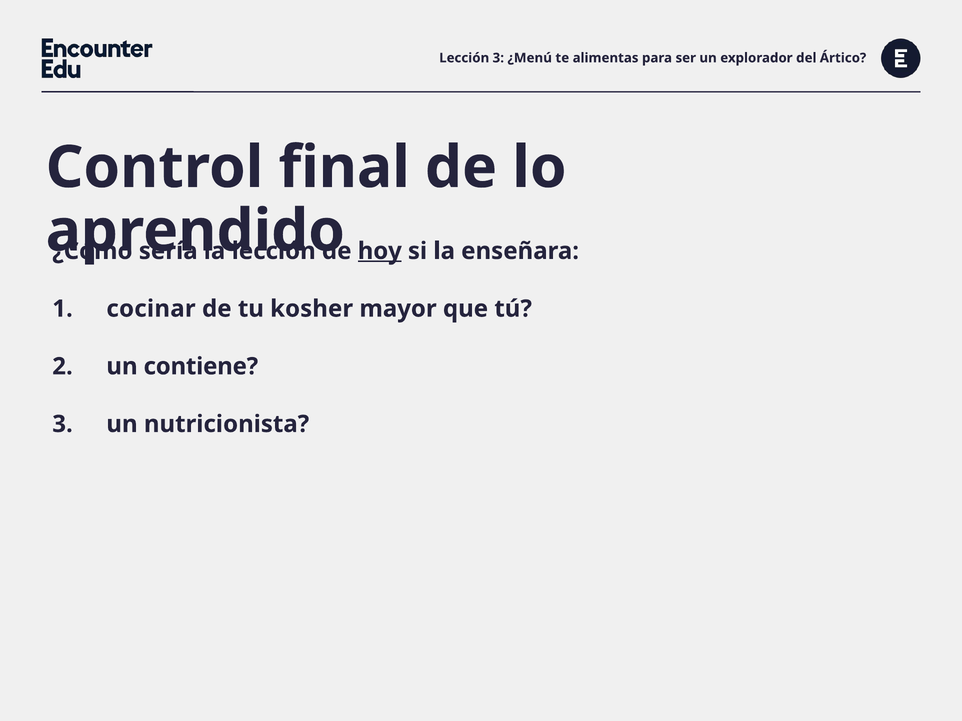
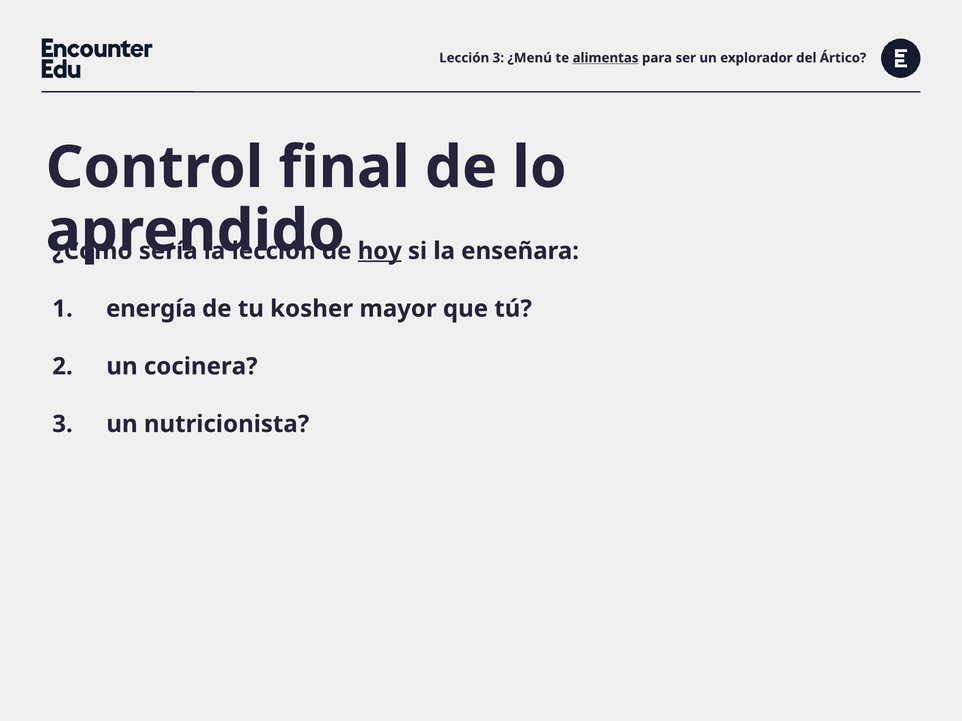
alimentas underline: none -> present (606, 58)
cocinar: cocinar -> energía (151, 309)
contiene: contiene -> cocinera (201, 367)
